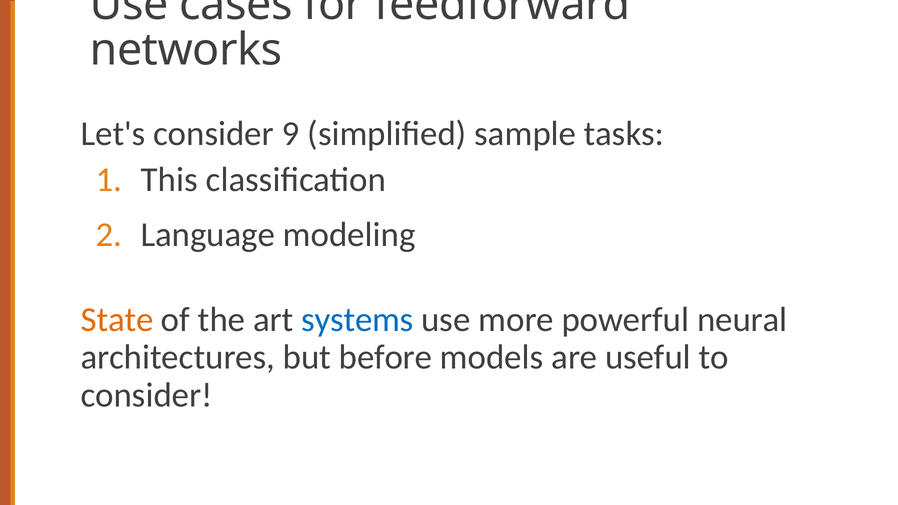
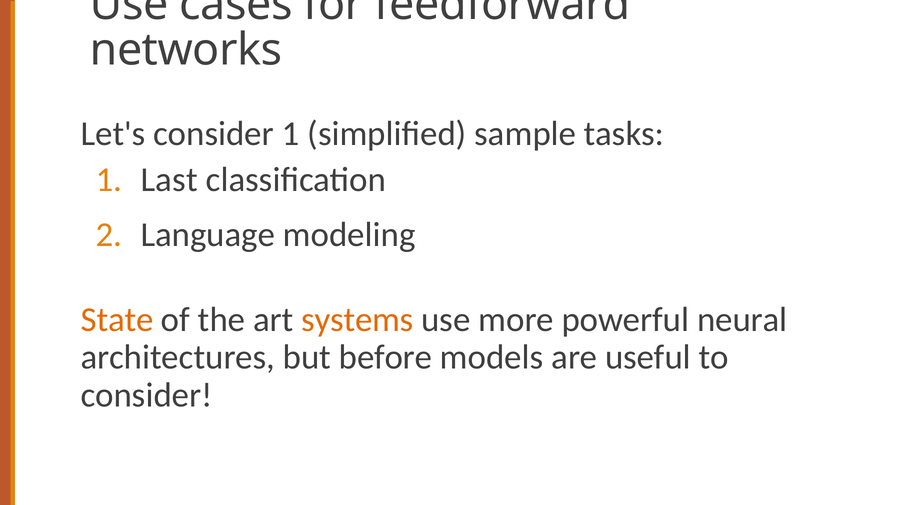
consider 9: 9 -> 1 (291, 134)
This: This -> Last (169, 180)
systems colour: blue -> orange (358, 320)
